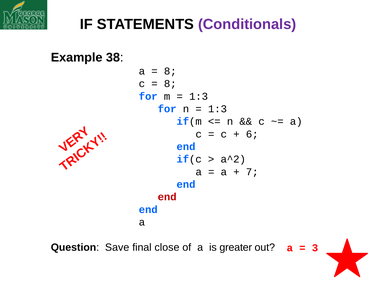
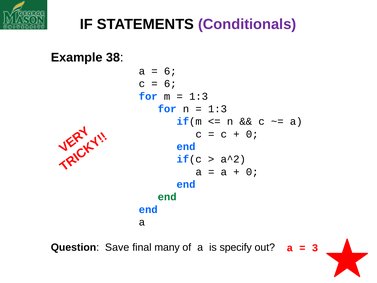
8: 8 -> 6 (170, 71)
8: 8 -> 6 (170, 84)
6: 6 -> 0 (252, 134)
7: 7 -> 0 (252, 172)
end colour: red -> green (167, 197)
close: close -> many (167, 247)
greater: greater -> specify (236, 247)
